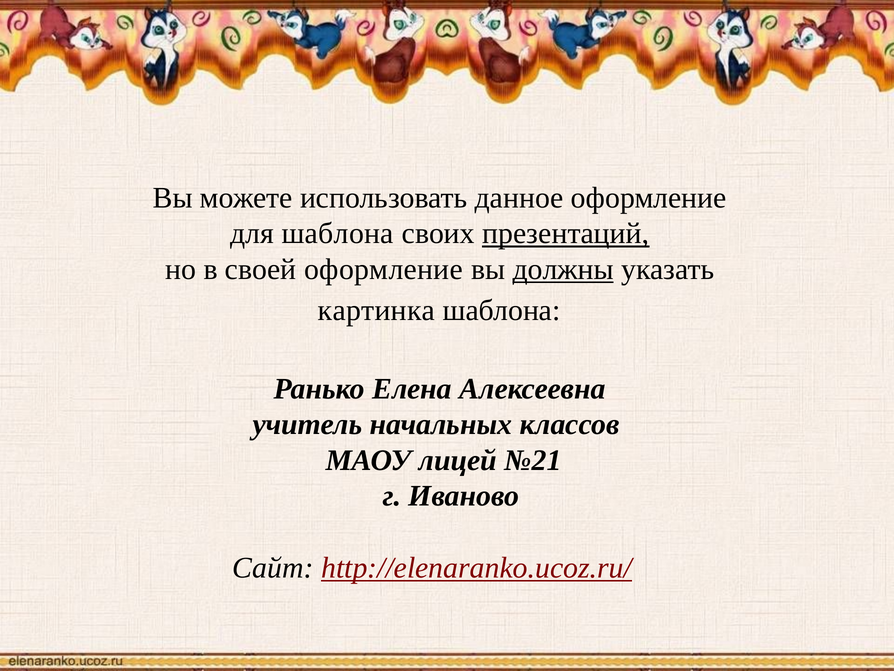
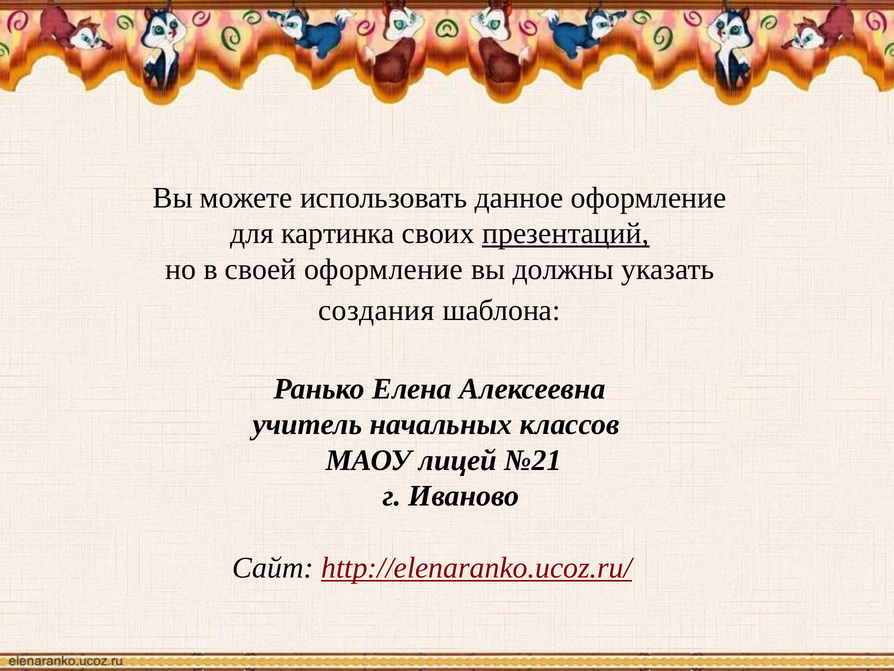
для шаблона: шаблона -> картинка (338, 233)
должны underline: present -> none (563, 269)
картинка: картинка -> создания (376, 310)
